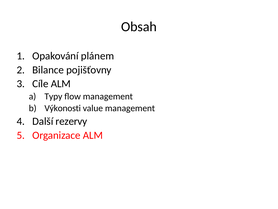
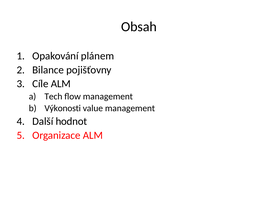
Typy: Typy -> Tech (53, 96)
rezervy: rezervy -> hodnot (71, 121)
